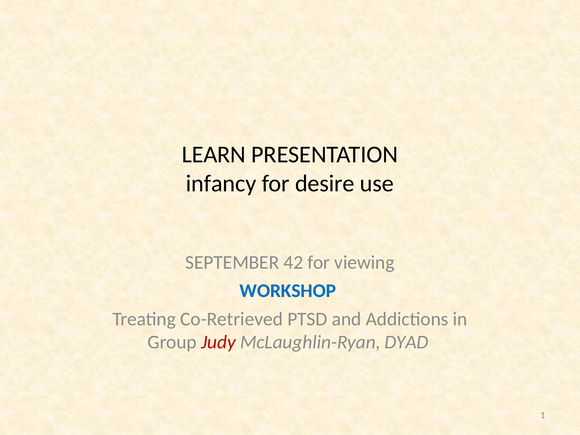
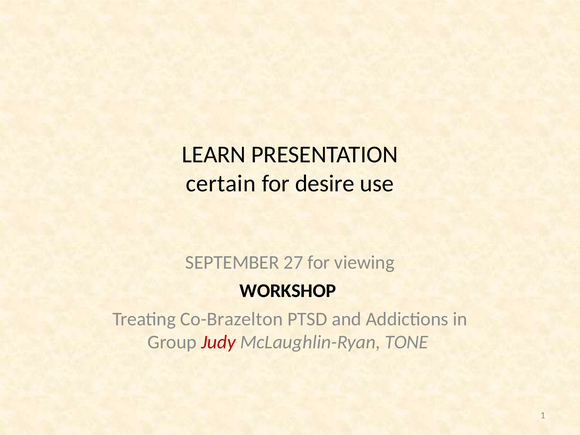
infancy: infancy -> certain (221, 183)
42: 42 -> 27 (293, 262)
WORKSHOP colour: blue -> black (288, 291)
Co-Retrieved: Co-Retrieved -> Co-Brazelton (232, 319)
DYAD: DYAD -> TONE (406, 342)
